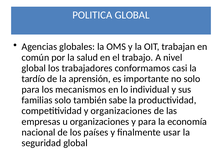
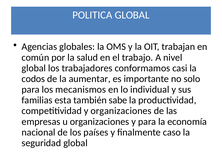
tardío: tardío -> codos (33, 79)
aprensión: aprensión -> aumentar (90, 79)
familias solo: solo -> esta (63, 100)
usar: usar -> caso (172, 132)
